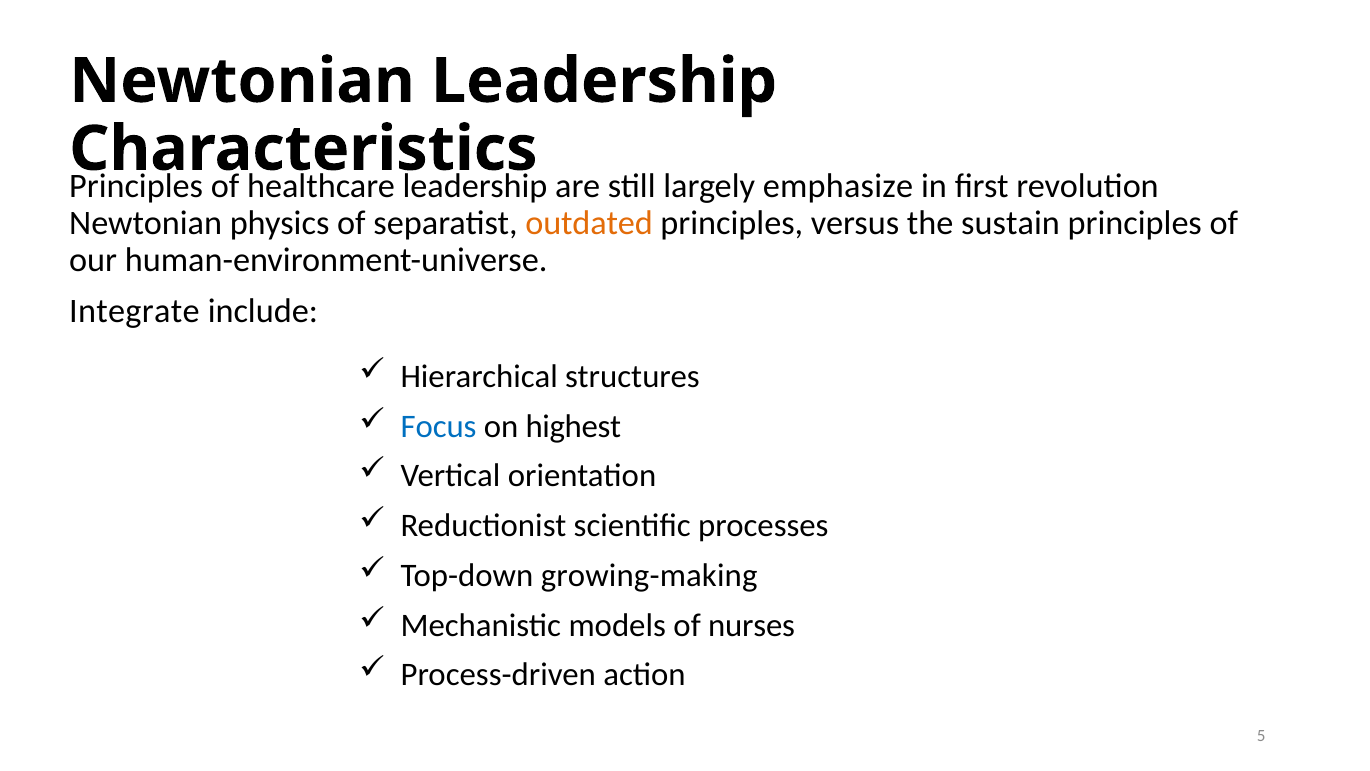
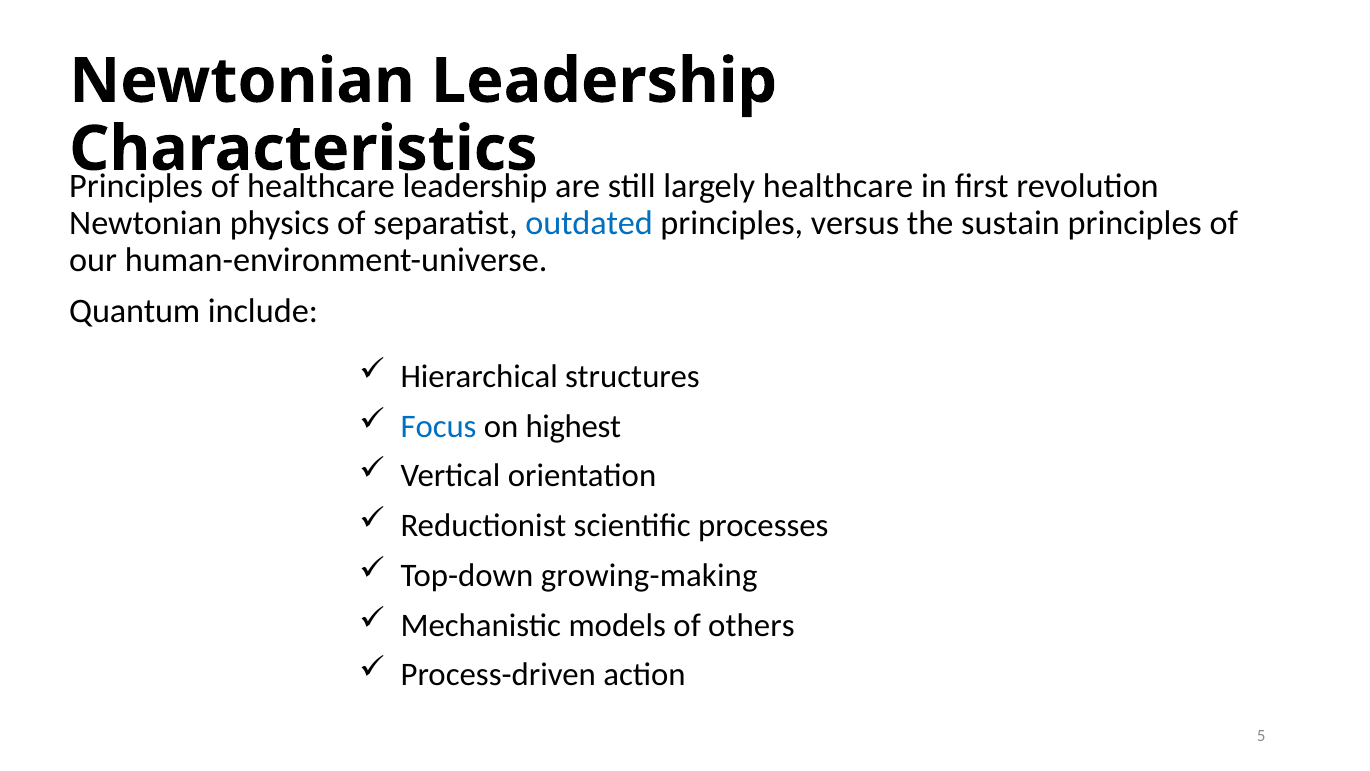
largely emphasize: emphasize -> healthcare (838, 186)
outdated colour: orange -> blue (589, 223)
Integrate: Integrate -> Quantum (135, 312)
nurses: nurses -> others (751, 625)
